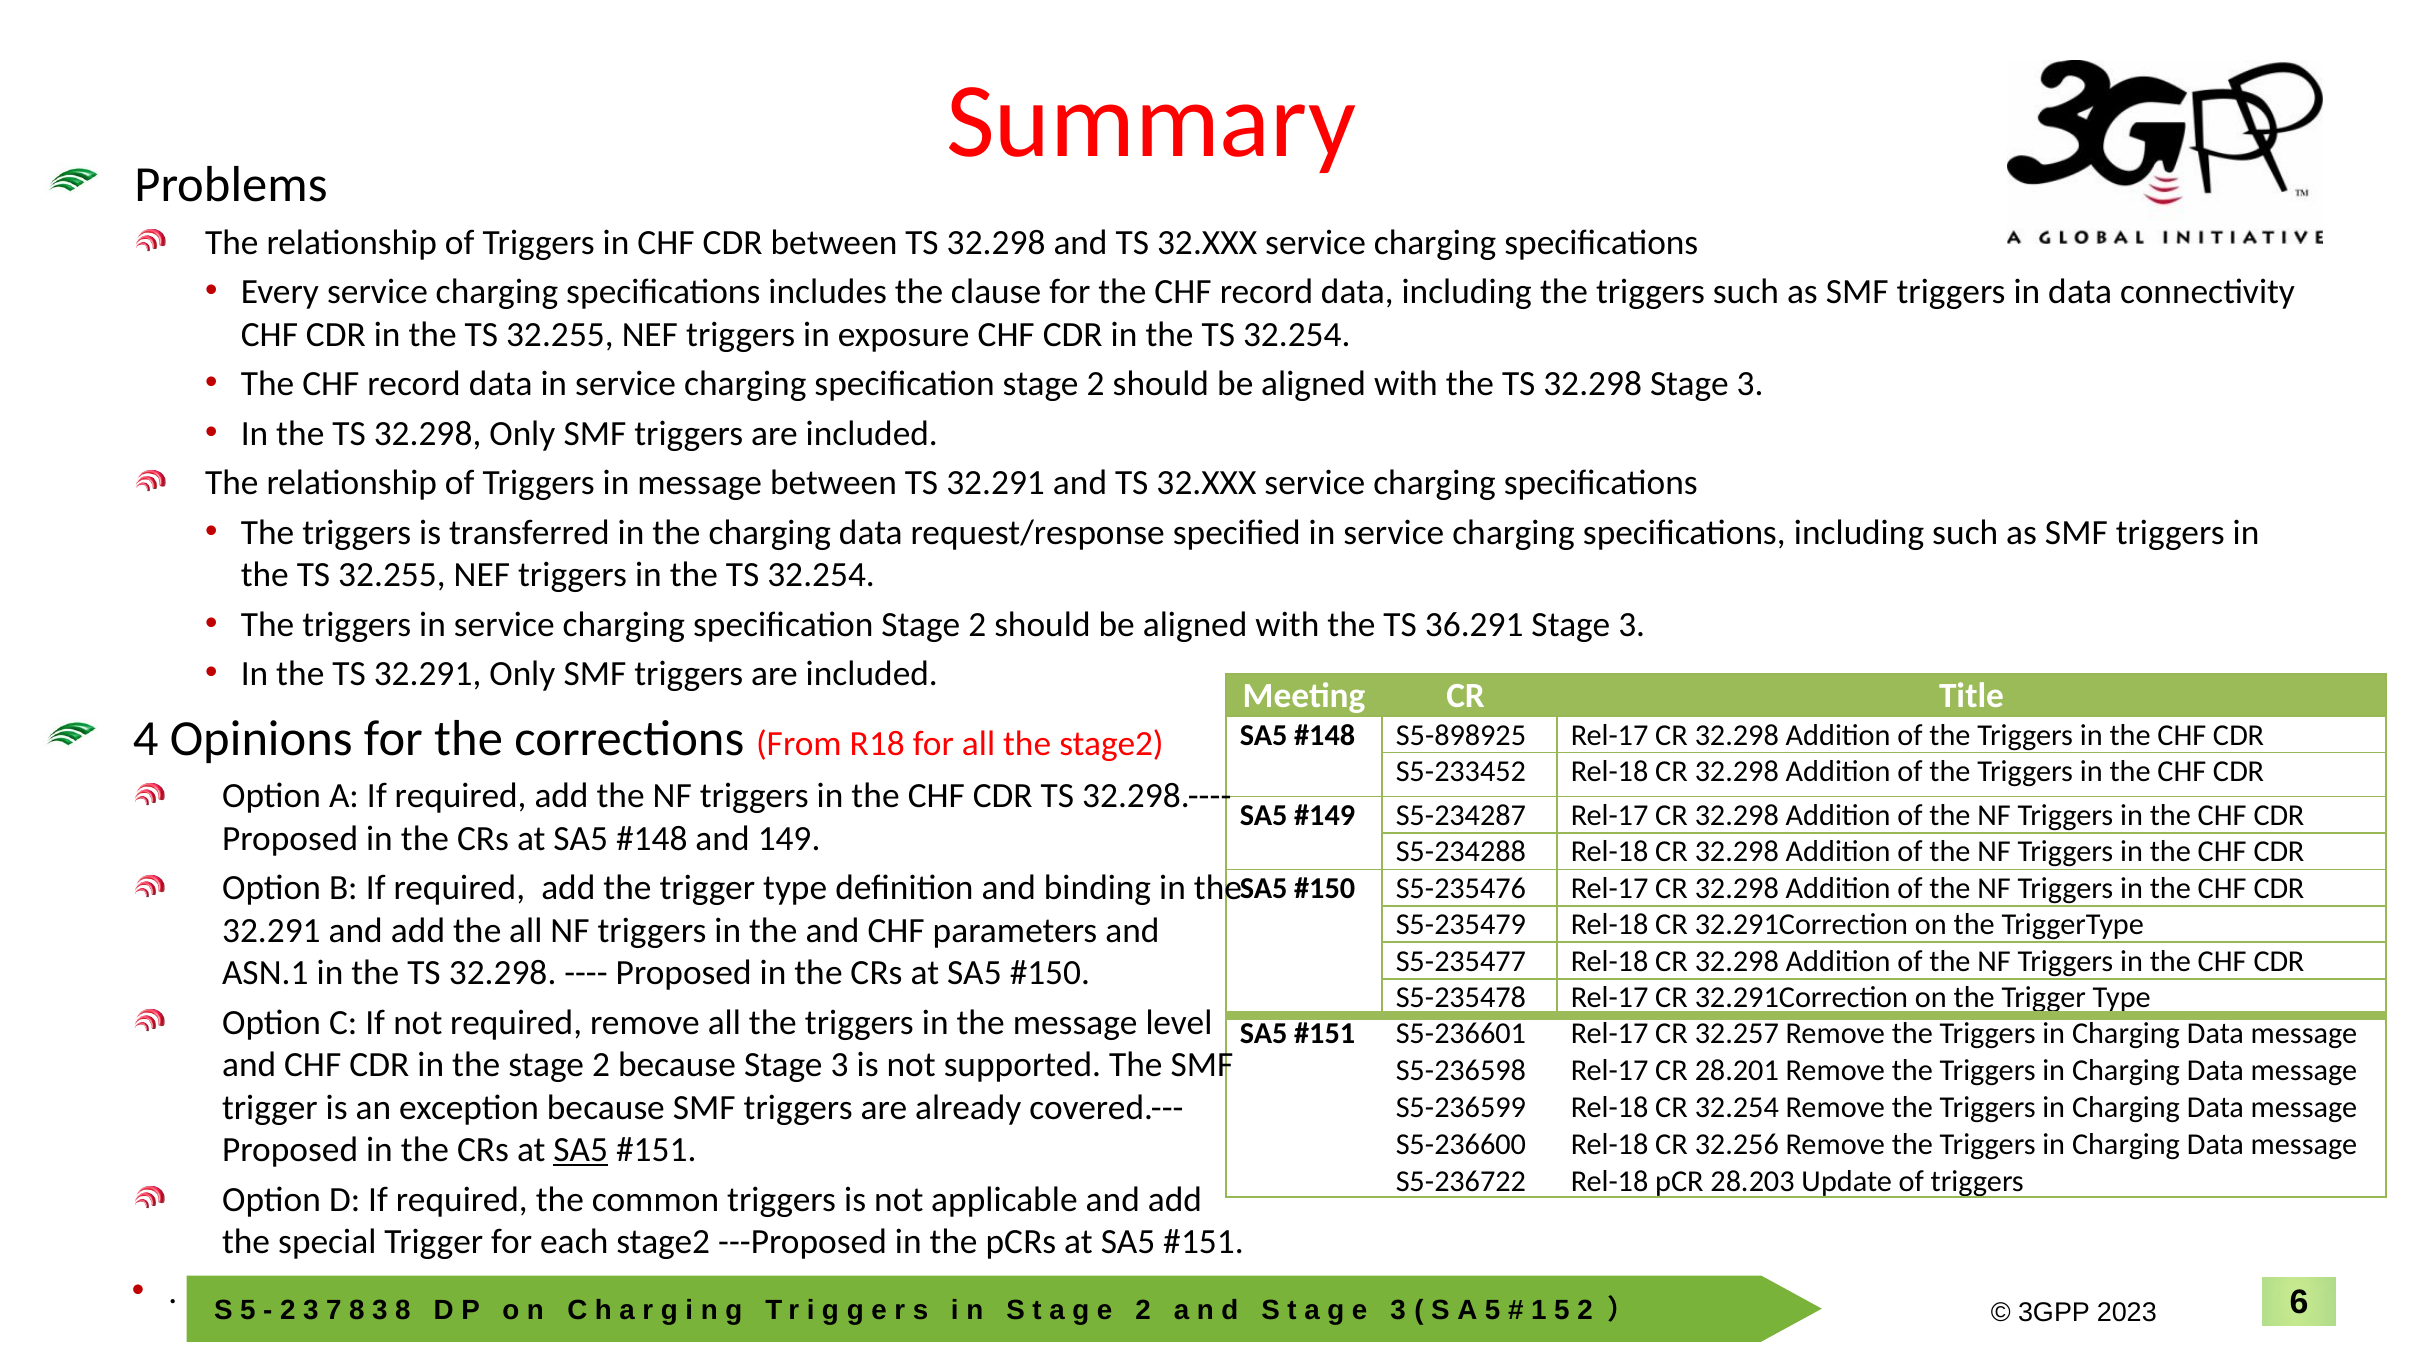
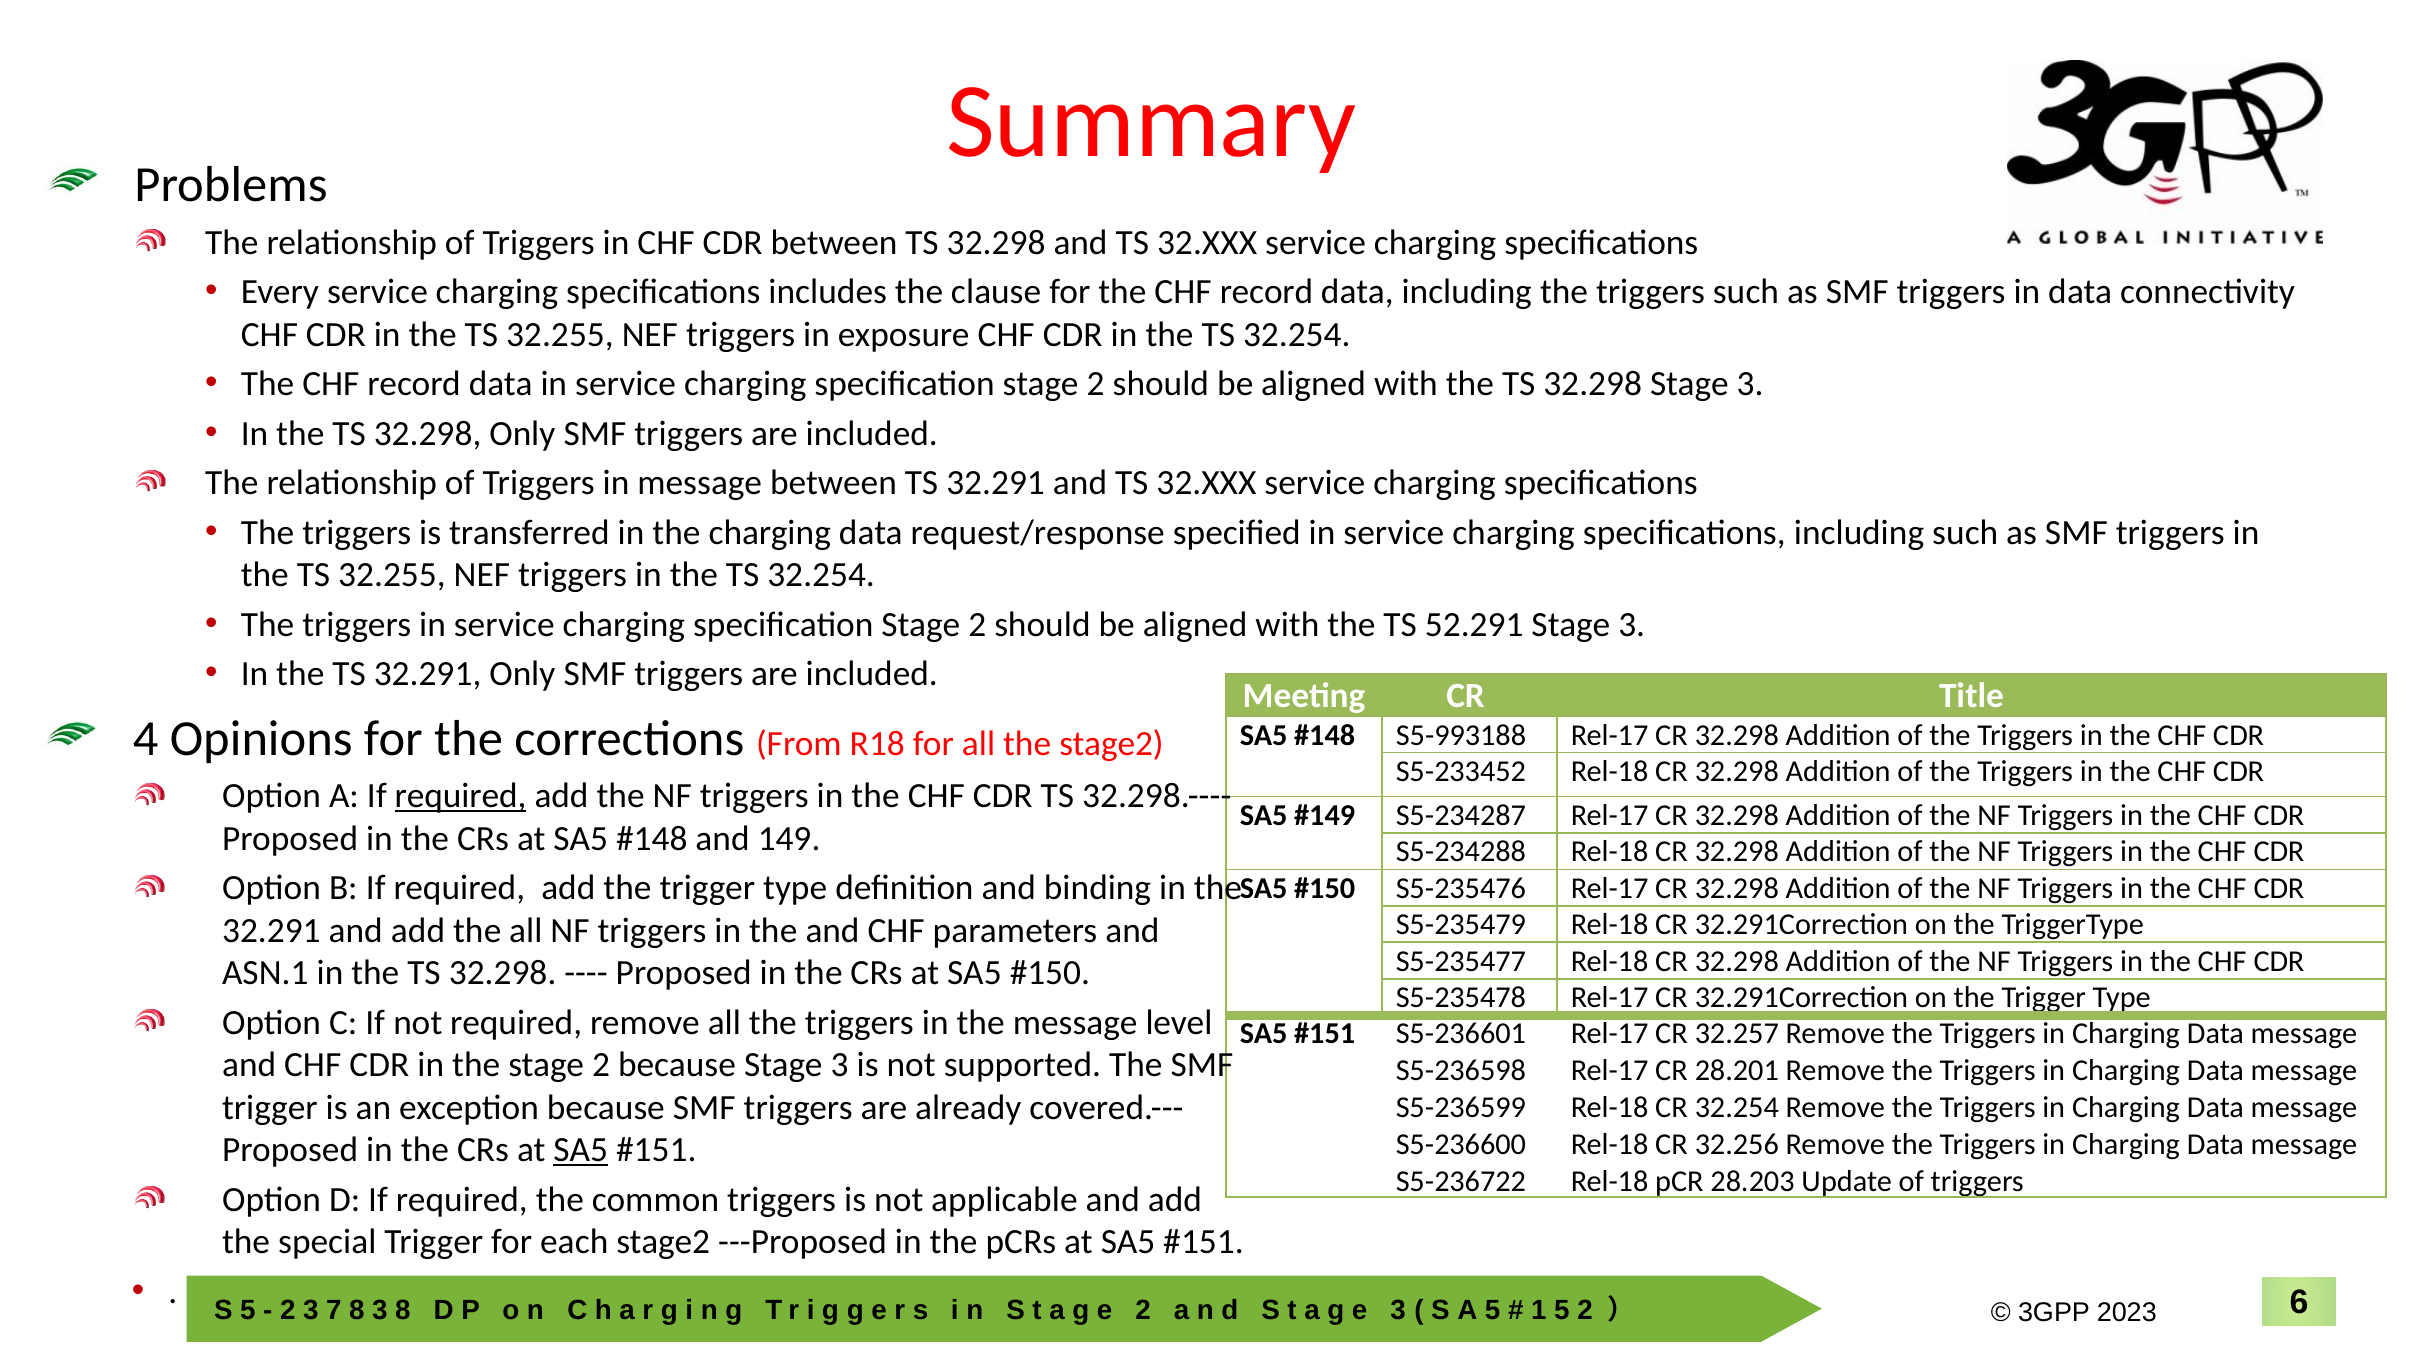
36.291: 36.291 -> 52.291 (1474, 624)
S5-898925: S5-898925 -> S5-993188 (1461, 735)
required underline: none -> present (461, 796)
